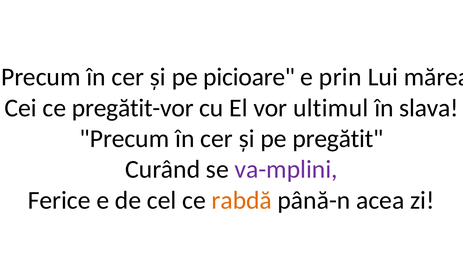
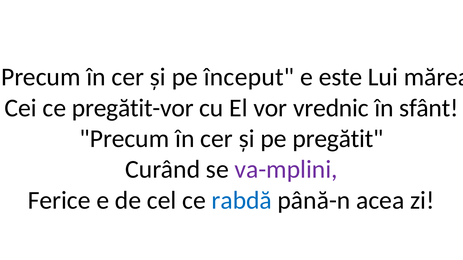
picioare: picioare -> început (249, 77)
prin: prin -> este (341, 77)
ultimul: ultimul -> vrednic (331, 108)
slava: slava -> sfânt (429, 108)
rabdă colour: orange -> blue (242, 201)
